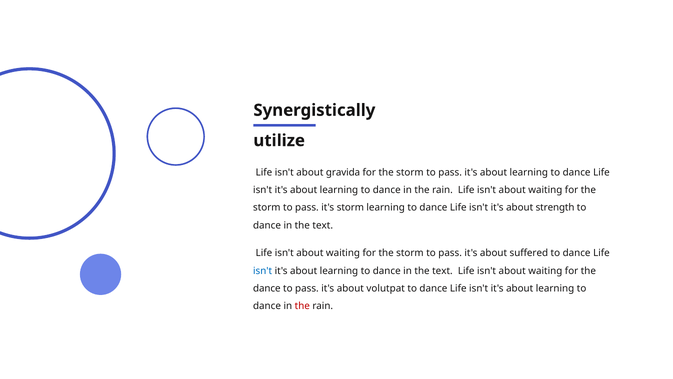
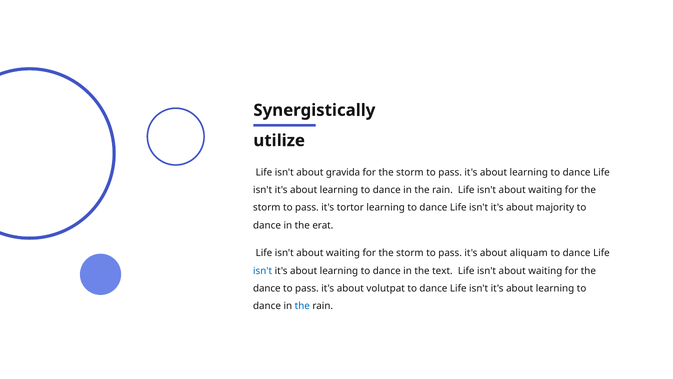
it's storm: storm -> tortor (350, 207)
strength: strength -> majority (555, 207)
text: text -> erat (323, 225)
suffered: suffered -> aliquam (529, 253)
the colour: red -> blue (302, 306)
